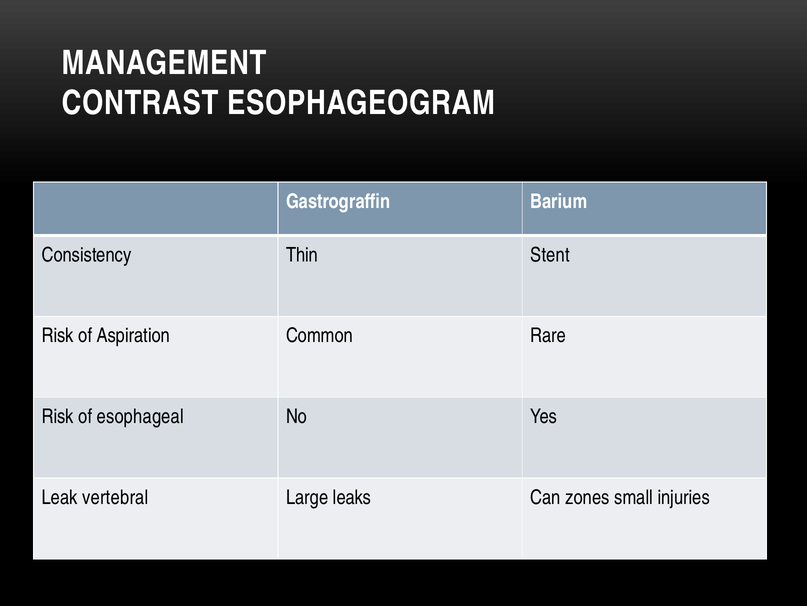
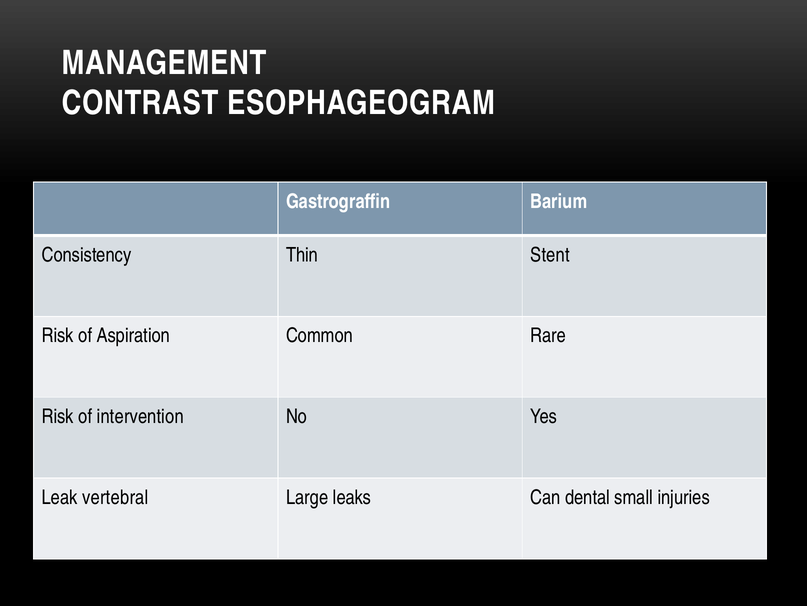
esophageal: esophageal -> intervention (140, 416)
zones: zones -> dental (587, 497)
